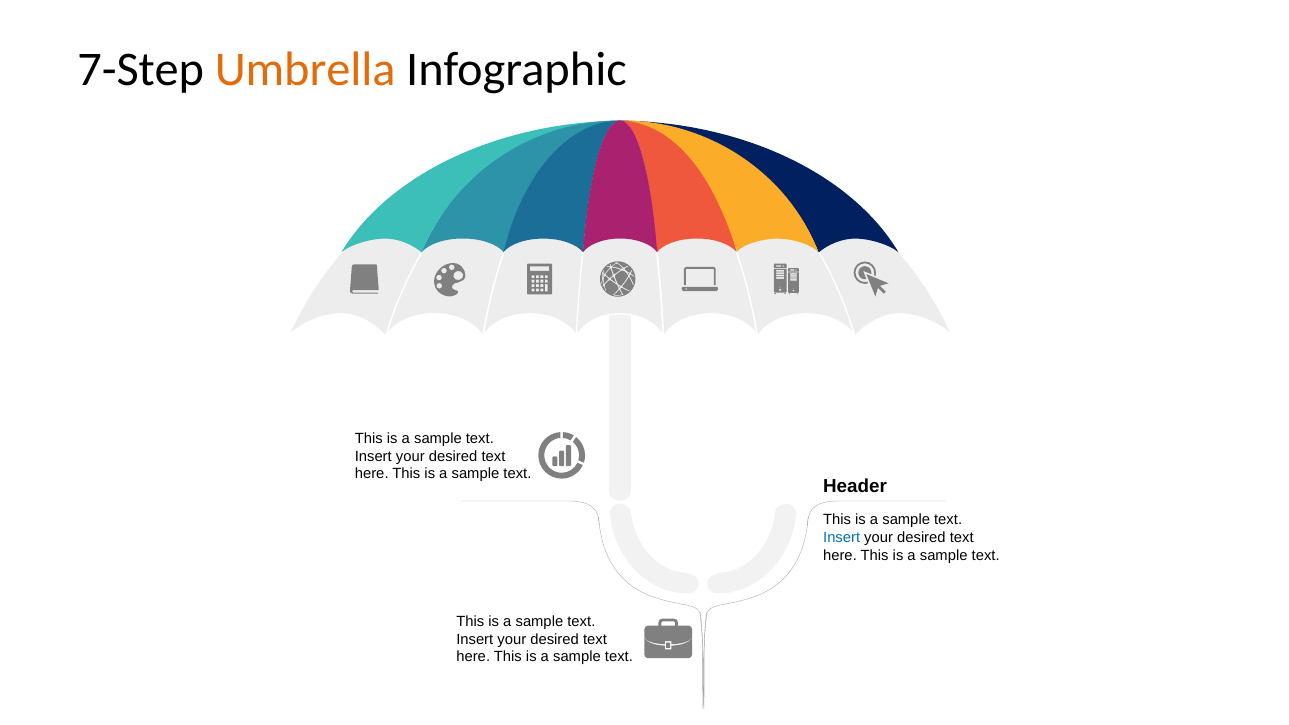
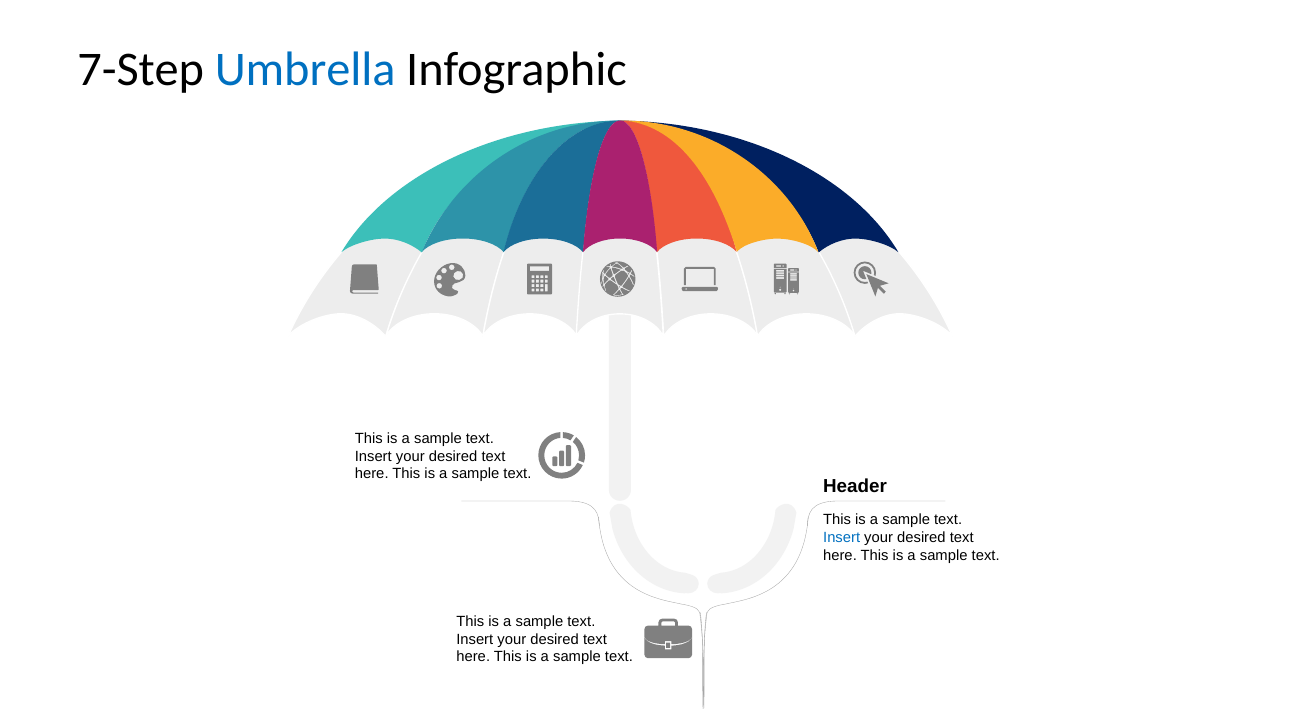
Umbrella colour: orange -> blue (305, 70)
